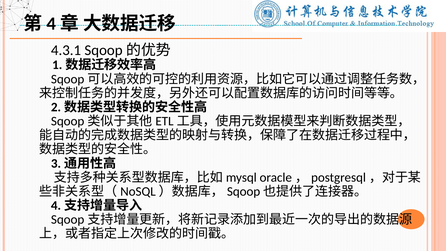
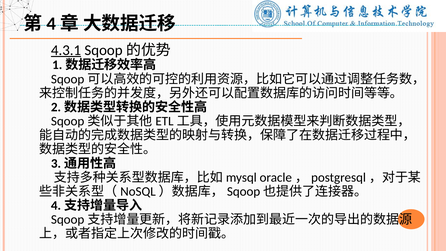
4.3.1 underline: none -> present (66, 50)
